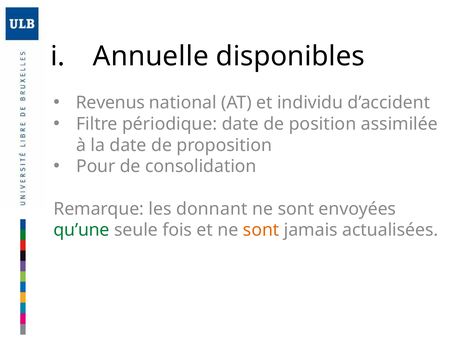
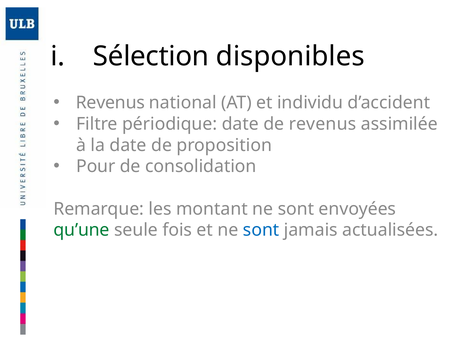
Annuelle: Annuelle -> Sélection (151, 56)
de position: position -> revenus (322, 124)
donnant: donnant -> montant (212, 209)
sont colour: orange -> blue (261, 230)
